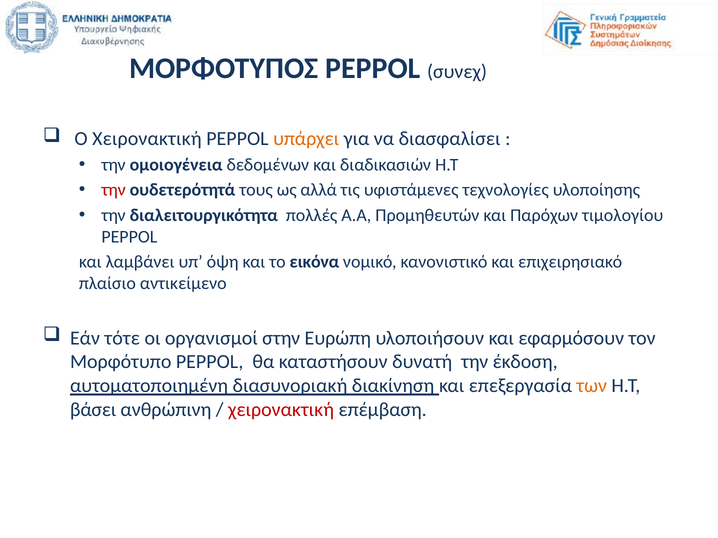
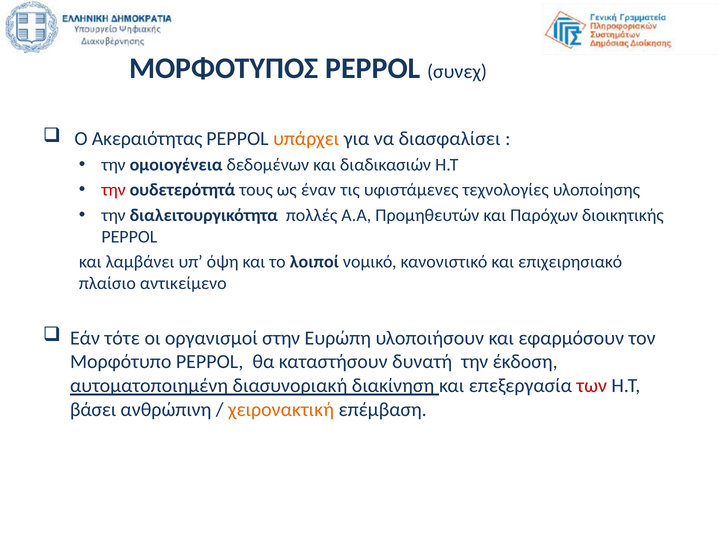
Ο Χειρονακτική: Χειρονακτική -> Ακεραιότητας (147, 139)
αλλά: αλλά -> έναν (319, 190)
τιμολογίου: τιμολογίου -> διοικητικής (623, 215)
εικόνα: εικόνα -> λοιποί (314, 262)
των colour: orange -> red (592, 386)
χειρονακτική colour: red -> orange (281, 410)
